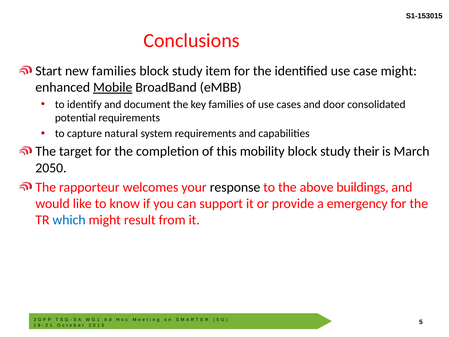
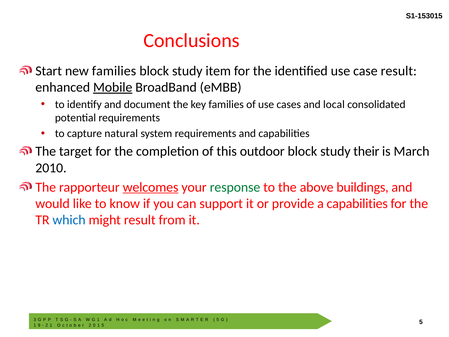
case might: might -> result (399, 71)
door: door -> local (334, 104)
mobility: mobility -> outdoor (262, 151)
2050: 2050 -> 2010 (51, 168)
welcomes underline: none -> present (151, 187)
response colour: black -> green (235, 187)
a emergency: emergency -> capabilities (357, 203)
